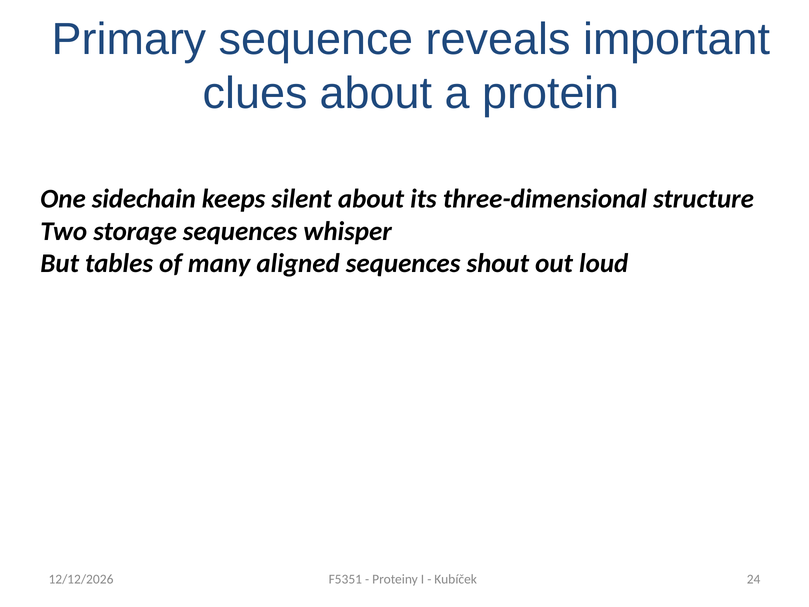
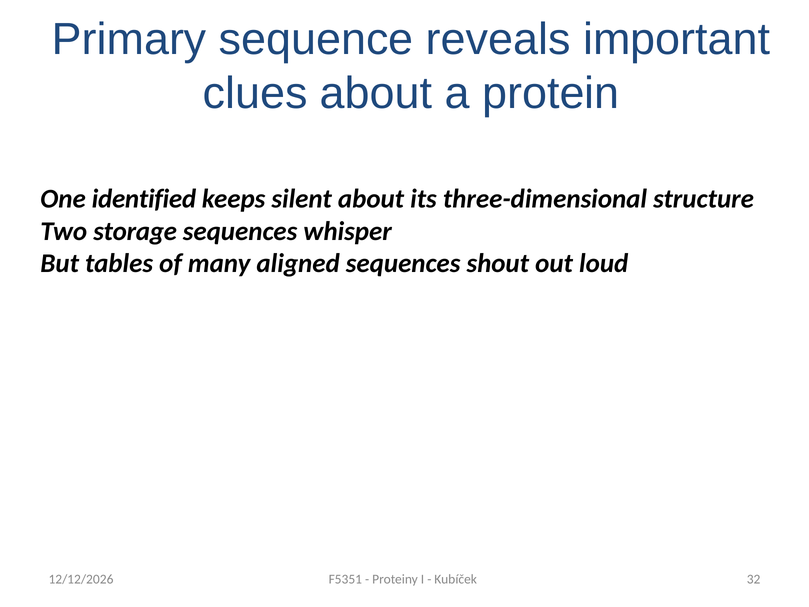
sidechain: sidechain -> identified (144, 199)
24: 24 -> 32 (754, 579)
